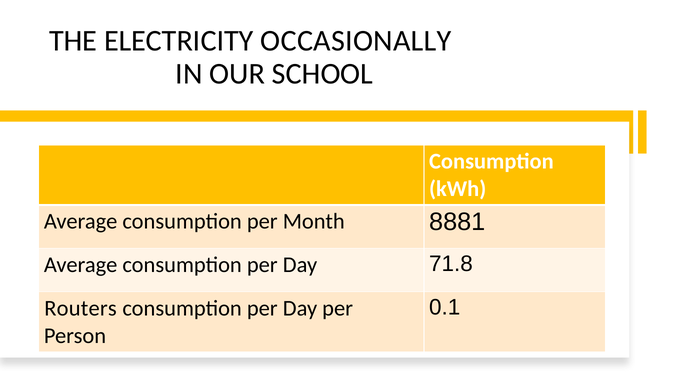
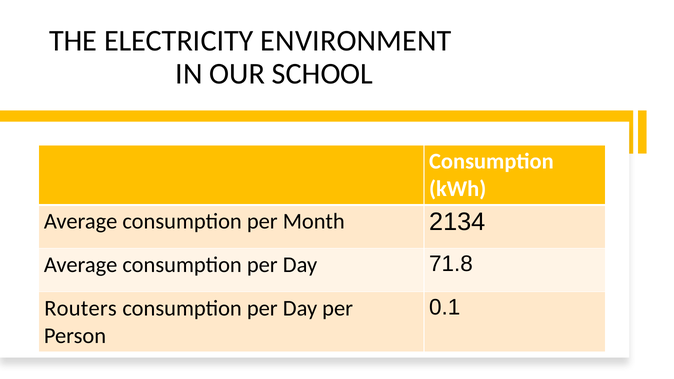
OCCASIONALLY: OCCASIONALLY -> ENVIRONMENT (356, 41)
8881: 8881 -> 2134 (457, 222)
